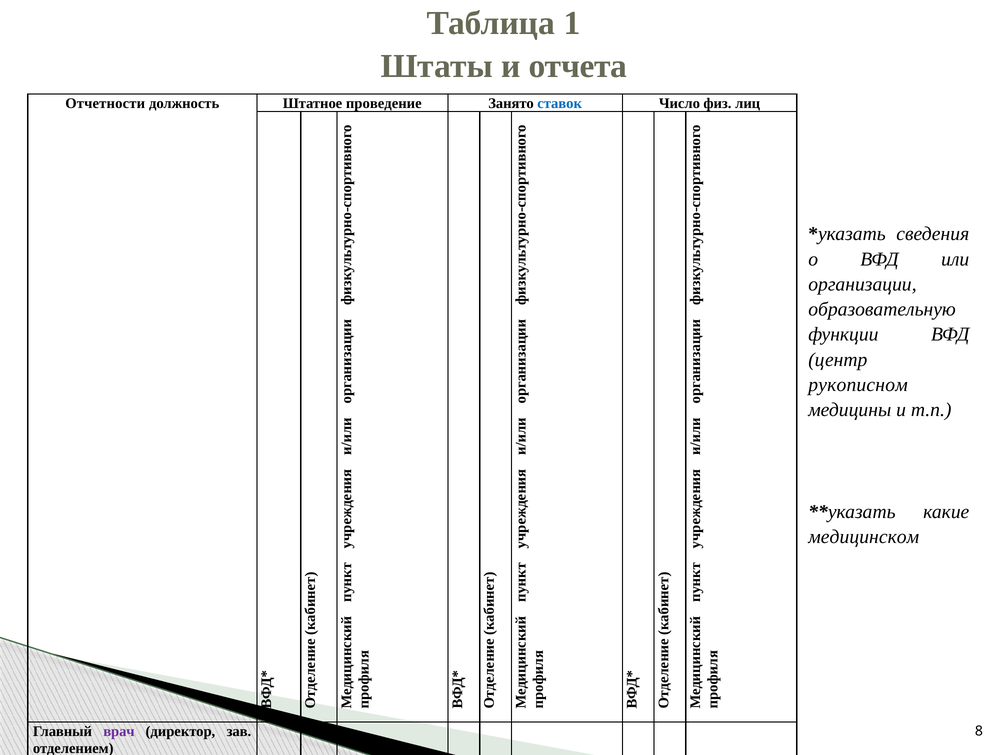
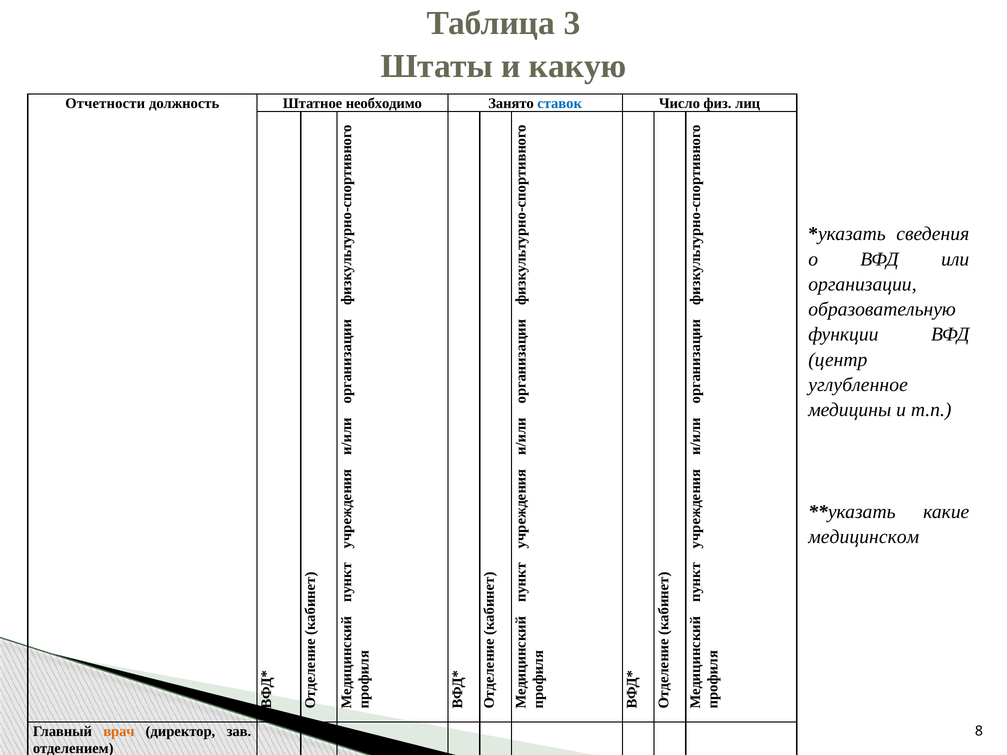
1: 1 -> 3 (572, 23)
отчета: отчета -> какую (578, 66)
проведение: проведение -> необходимо (384, 103)
рукописном: рукописном -> углубленное (858, 385)
врач colour: purple -> orange (119, 731)
